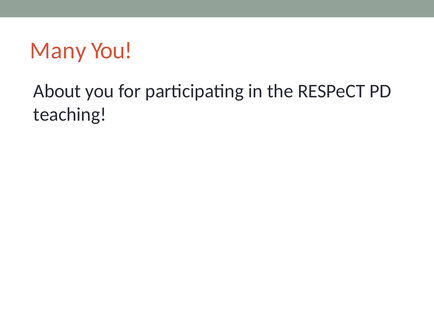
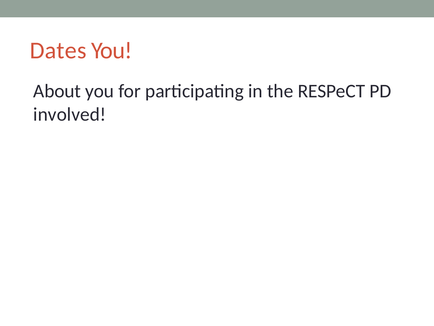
Many: Many -> Dates (58, 51)
teaching: teaching -> involved (70, 114)
